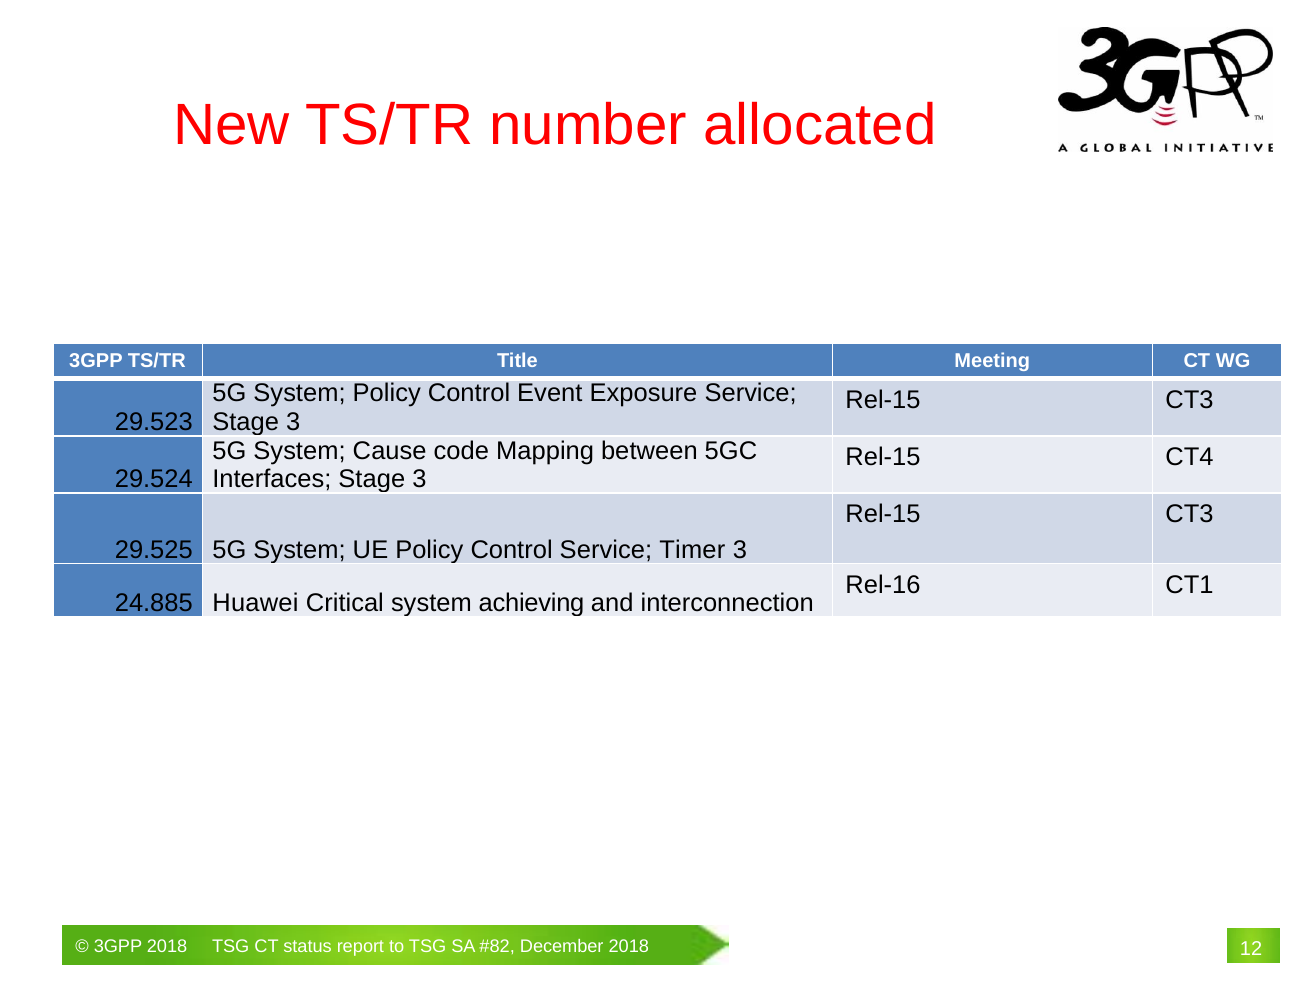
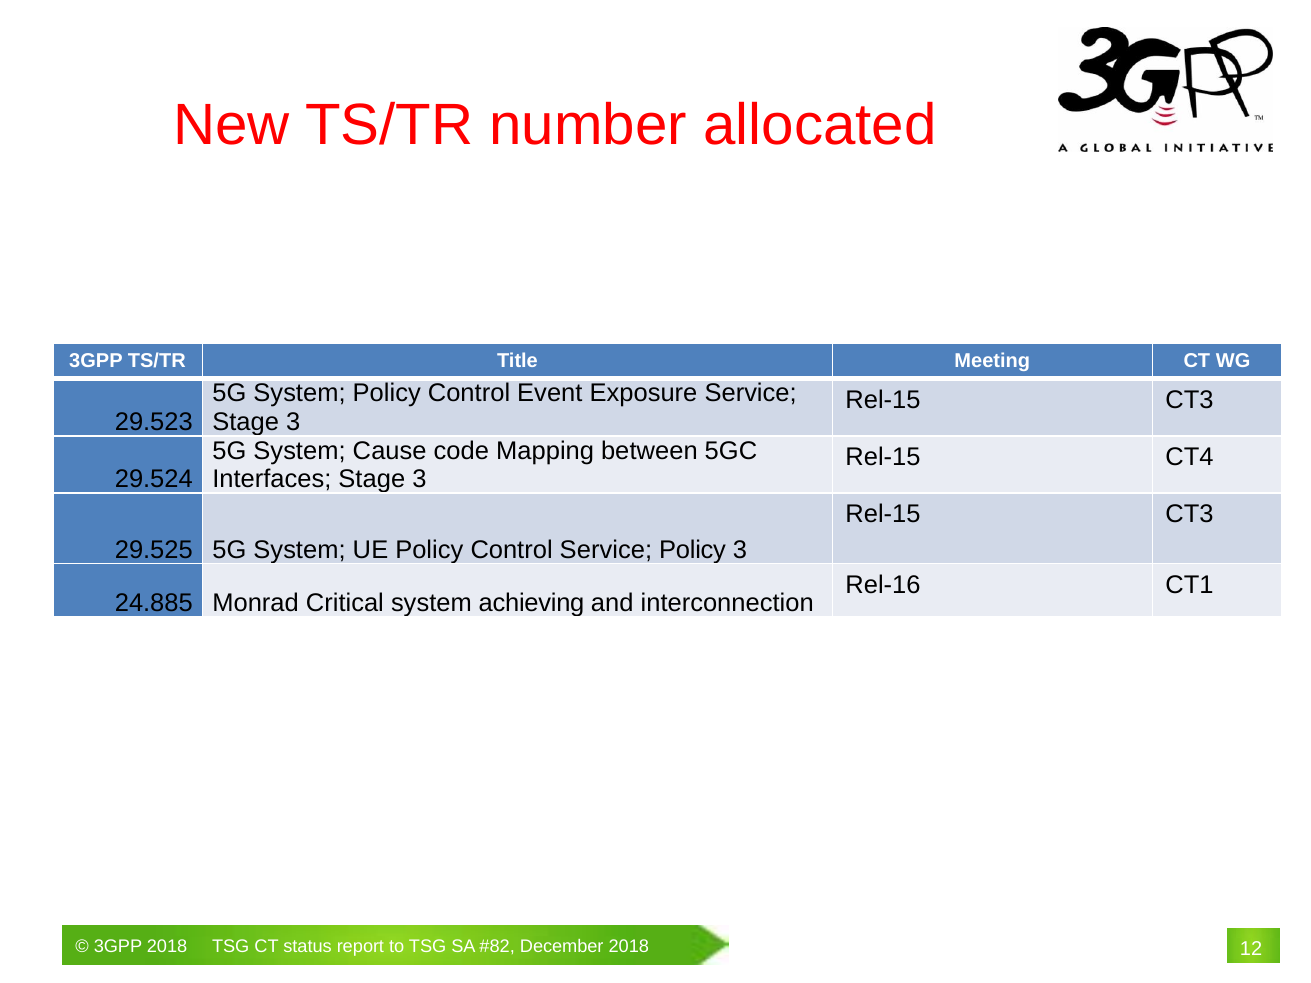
Service Timer: Timer -> Policy (693, 550)
Huawei: Huawei -> Monrad (256, 603)
